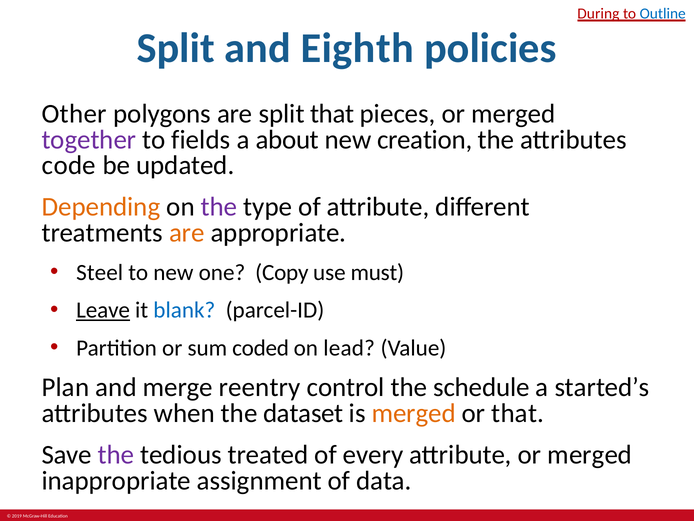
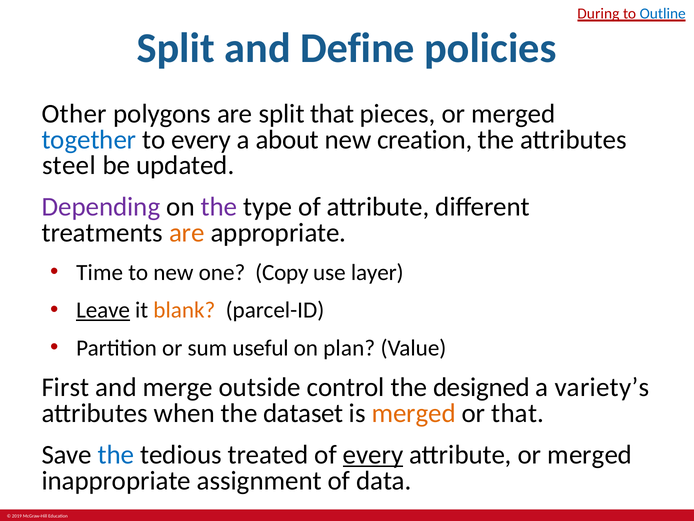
Eighth: Eighth -> Define (358, 48)
together colour: purple -> blue (89, 139)
to fields: fields -> every (201, 139)
code: code -> steel (69, 165)
Depending colour: orange -> purple (101, 207)
Steel: Steel -> Time (100, 272)
must: must -> layer (377, 272)
blank colour: blue -> orange (184, 310)
coded: coded -> useful (261, 348)
lead: lead -> plan (349, 348)
Plan: Plan -> First (65, 387)
reentry: reentry -> outside (260, 387)
schedule: schedule -> designed (482, 387)
started’s: started’s -> variety’s (602, 387)
the colour: purple -> blue (116, 454)
every underline: none -> present (373, 454)
